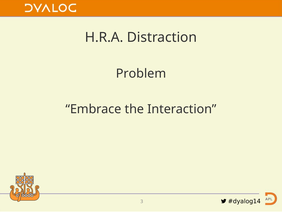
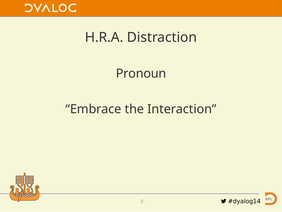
Problem: Problem -> Pronoun (141, 73)
